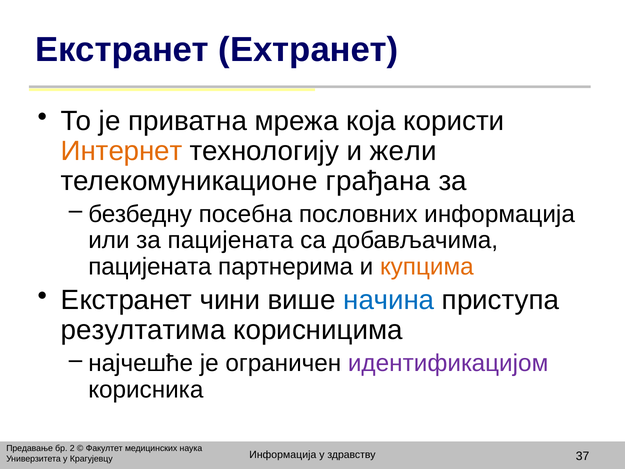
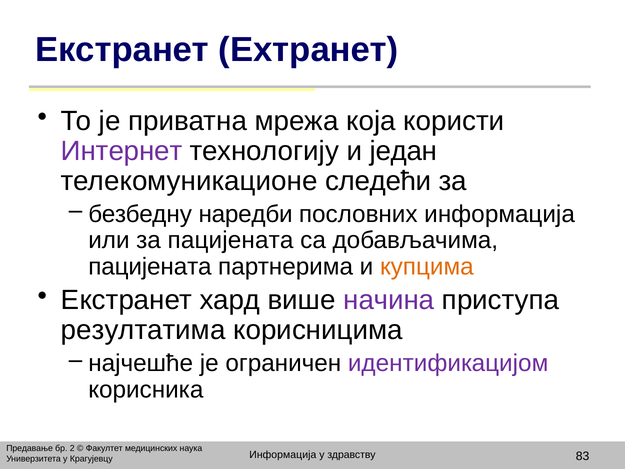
Интернет colour: orange -> purple (122, 151)
жели: жели -> један (404, 151)
грађана: грађана -> следећи (378, 181)
посебна: посебна -> наредби (246, 214)
чини: чини -> хард (230, 300)
начина colour: blue -> purple (389, 300)
37: 37 -> 83 (583, 456)
